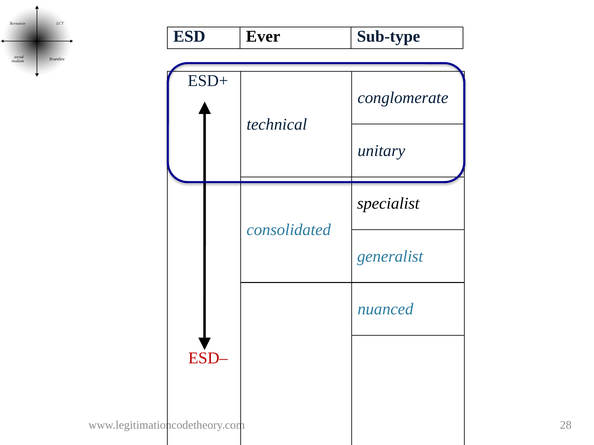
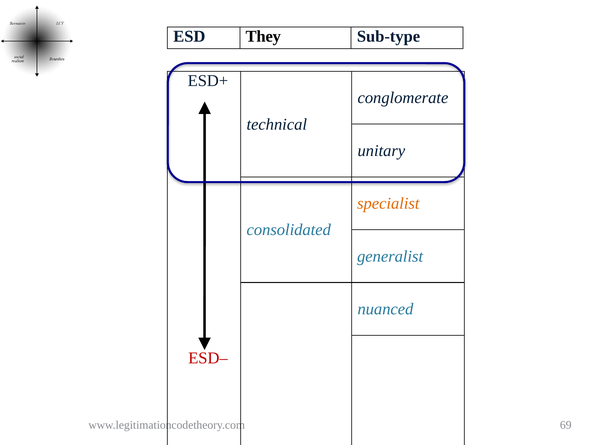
Ever: Ever -> They (263, 36)
specialist colour: black -> orange (388, 204)
28: 28 -> 69 (566, 426)
